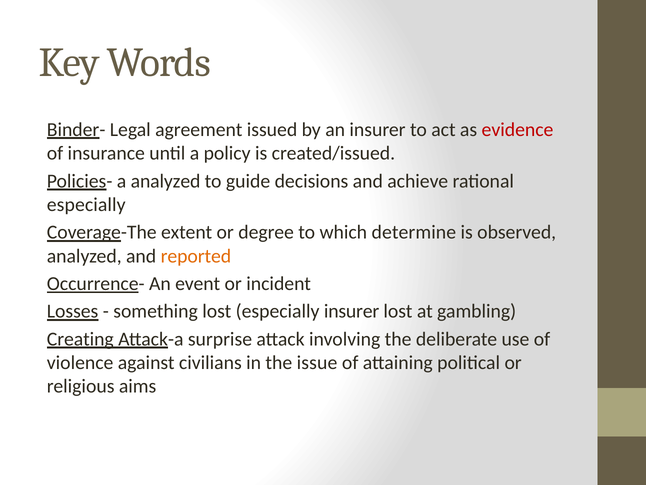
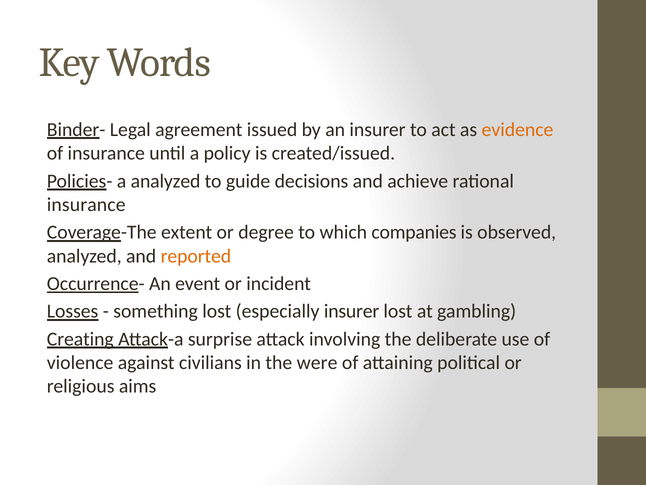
evidence colour: red -> orange (518, 130)
especially: especially -> insurance (86, 204)
determine: determine -> companies (414, 232)
issue: issue -> were (317, 362)
